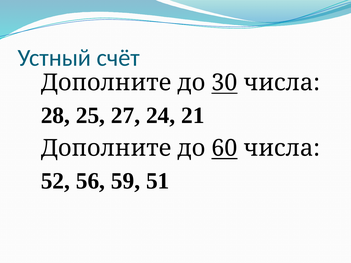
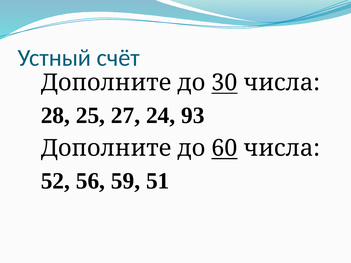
21: 21 -> 93 (193, 115)
